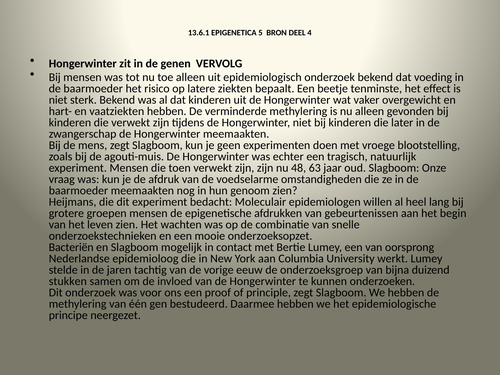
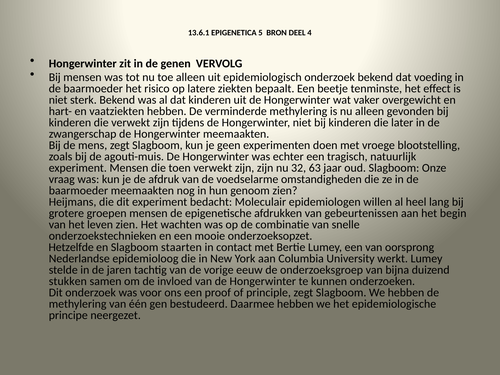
48: 48 -> 32 (299, 168)
Bacteriën: Bacteriën -> Hetzelfde (71, 247)
mogelijk: mogelijk -> staarten (181, 247)
